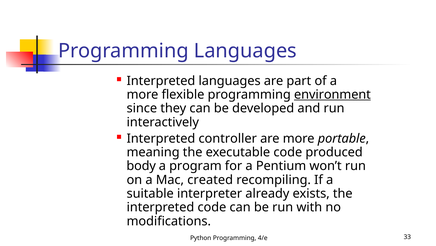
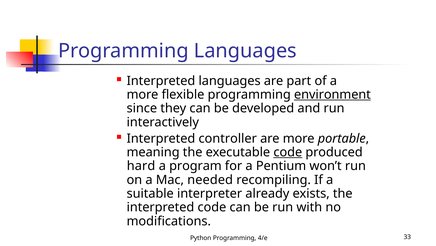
code underline: none -> present (288, 152)
body: body -> hard (141, 166)
created: created -> needed (210, 179)
